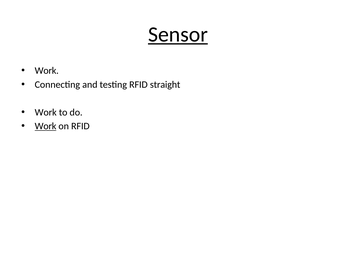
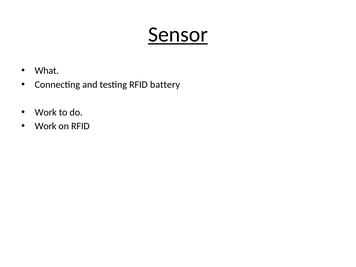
Work: Work -> What (47, 71)
straight: straight -> battery (165, 85)
Work underline: present -> none (46, 126)
